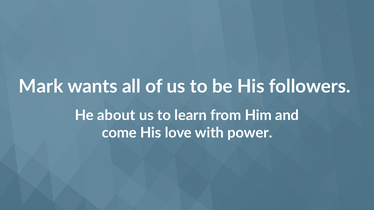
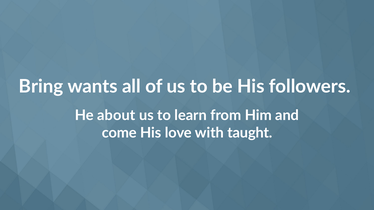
Mark: Mark -> Bring (41, 87)
power: power -> taught (250, 133)
